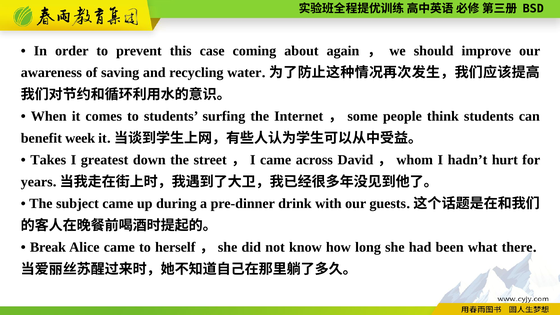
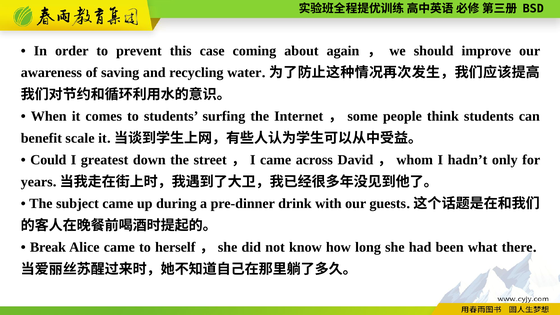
week: week -> scale (80, 138)
Takes: Takes -> Could (48, 160)
hurt: hurt -> only (505, 160)
